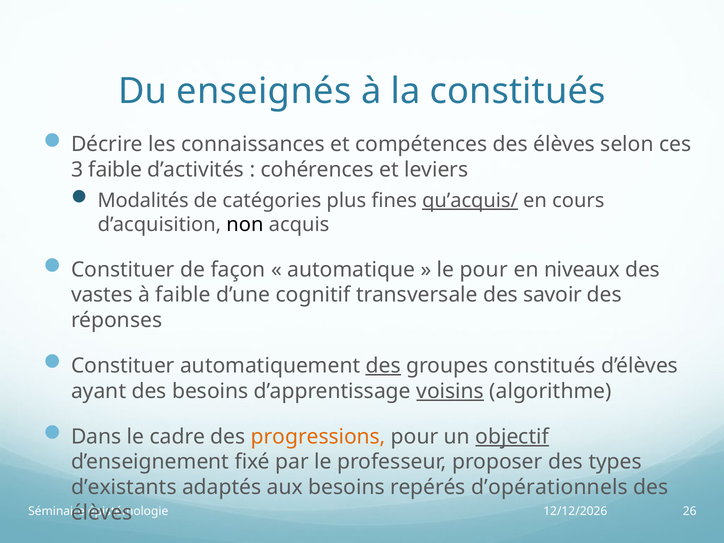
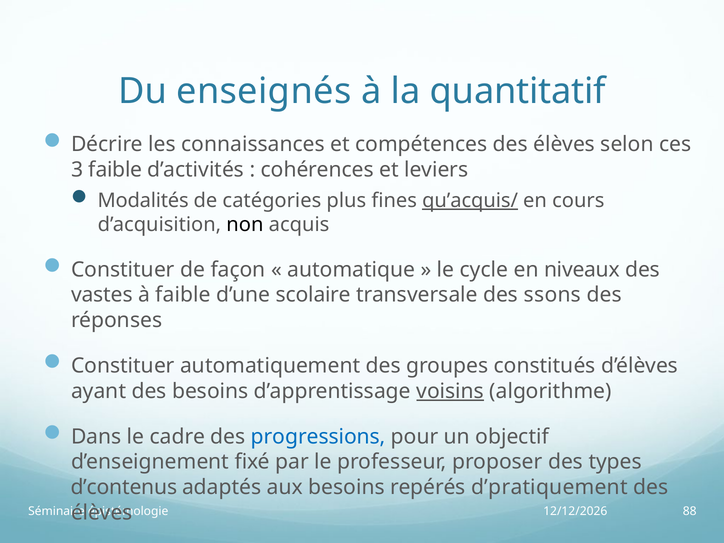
la constitués: constitués -> quantitatif (518, 92)
le pour: pour -> cycle (484, 270)
cognitif: cognitif -> scolaire (313, 295)
savoir: savoir -> ssons (552, 295)
des underline: present -> none (383, 366)
progressions colour: orange -> blue (318, 437)
objectif underline: present -> none (512, 437)
d’existants: d’existants -> d’contenus (124, 487)
d’opérationnels: d’opérationnels -> d’pratiquement (549, 487)
26: 26 -> 88 (690, 511)
